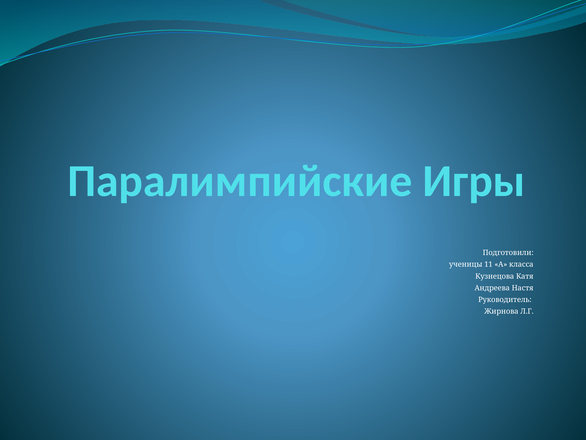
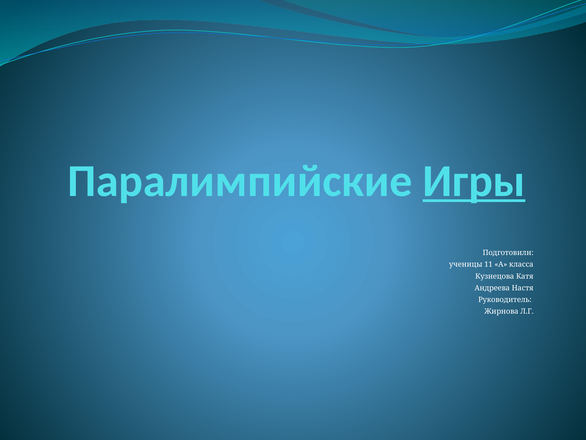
Игры underline: none -> present (474, 181)
